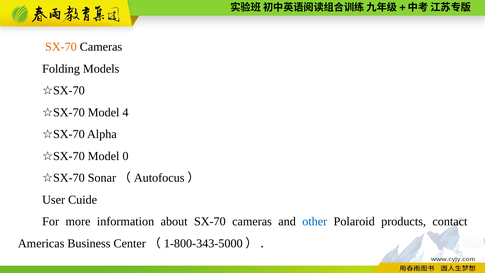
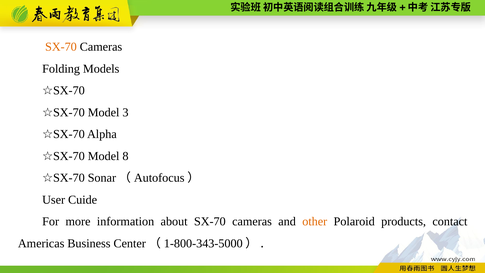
4: 4 -> 3 (125, 112)
0: 0 -> 8 (125, 156)
other colour: blue -> orange (315, 222)
